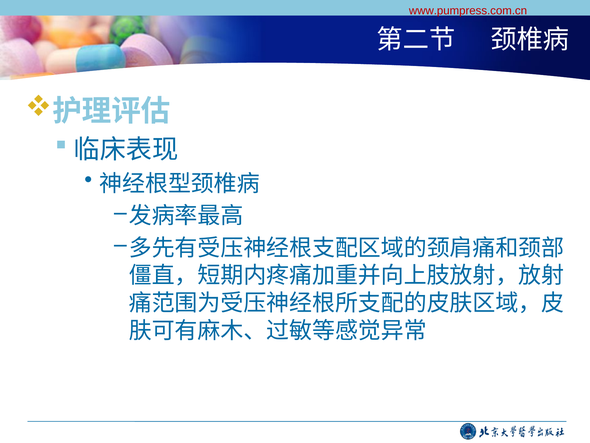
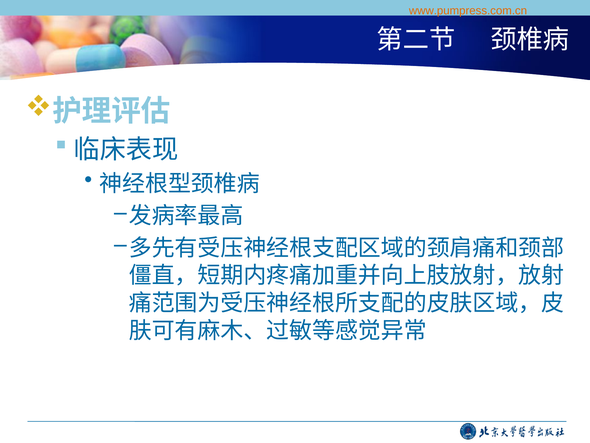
www.pumpress.com.cn colour: red -> orange (468, 11)
